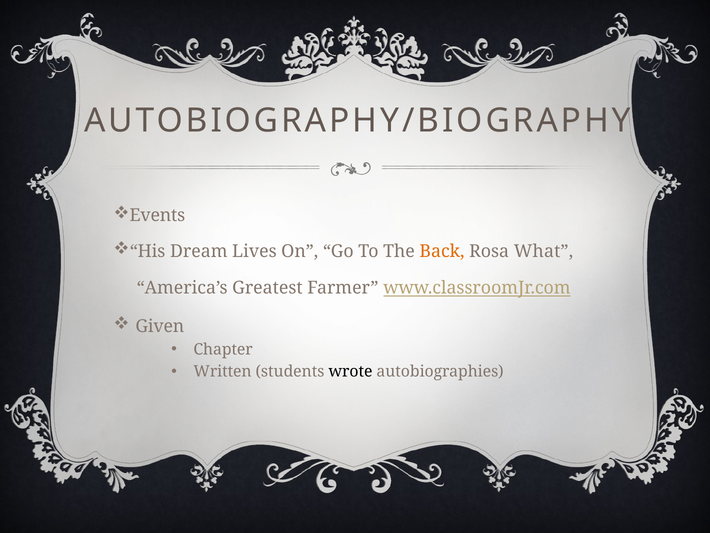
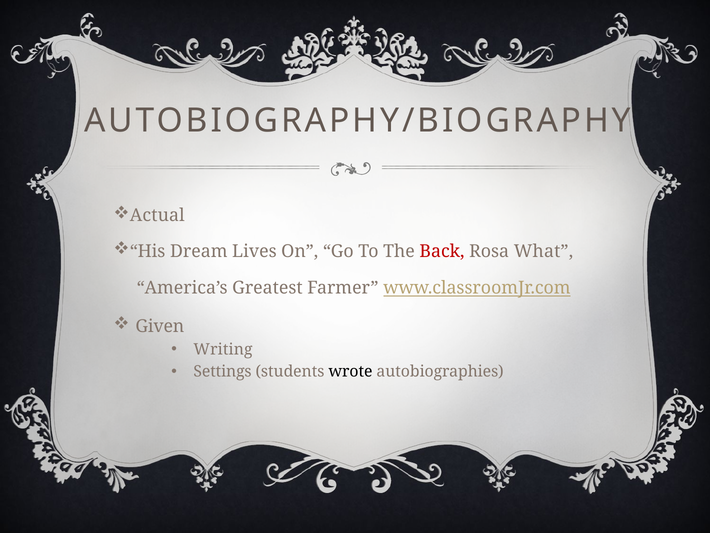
Events: Events -> Actual (157, 215)
Back colour: orange -> red (442, 251)
Chapter: Chapter -> Writing (223, 349)
Written: Written -> Settings (223, 371)
